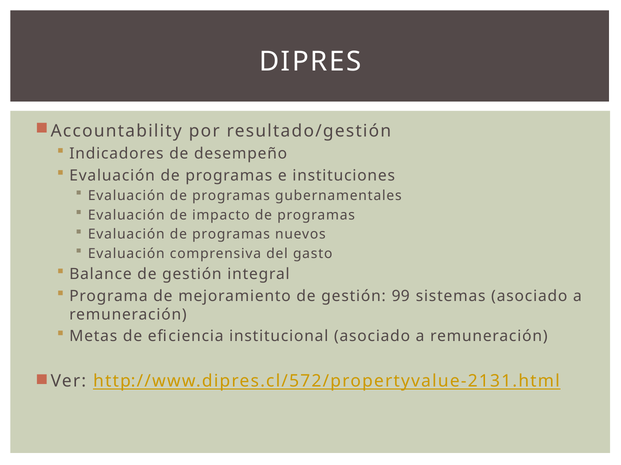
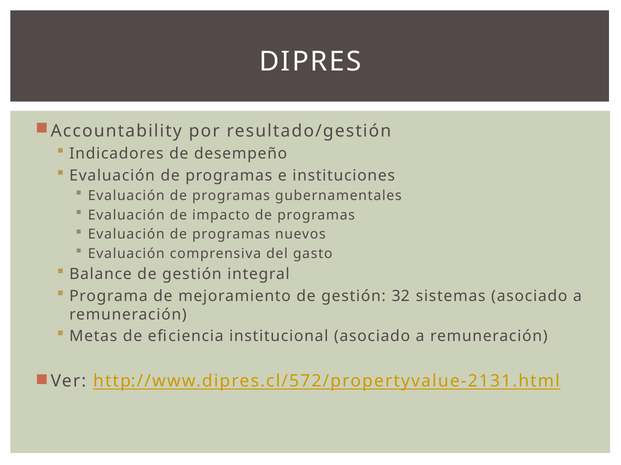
99: 99 -> 32 (401, 297)
